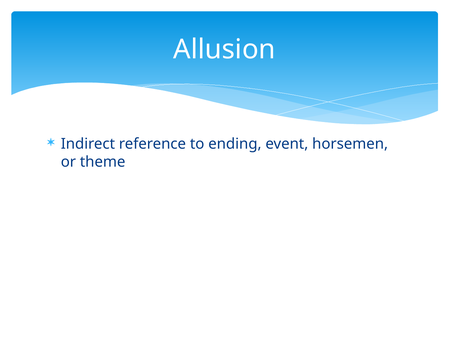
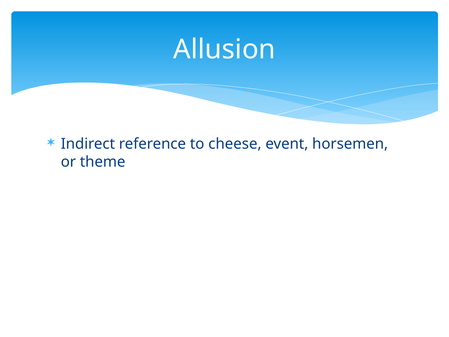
ending: ending -> cheese (235, 144)
